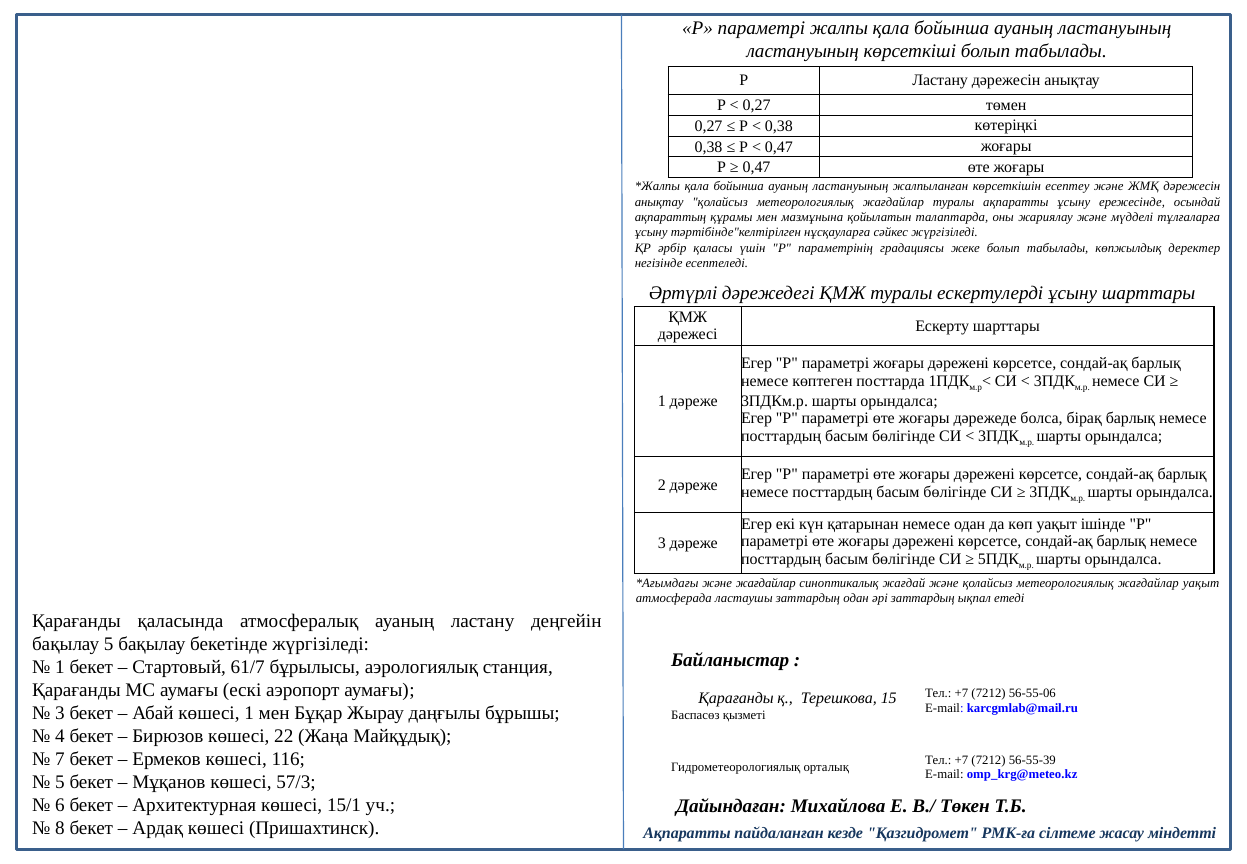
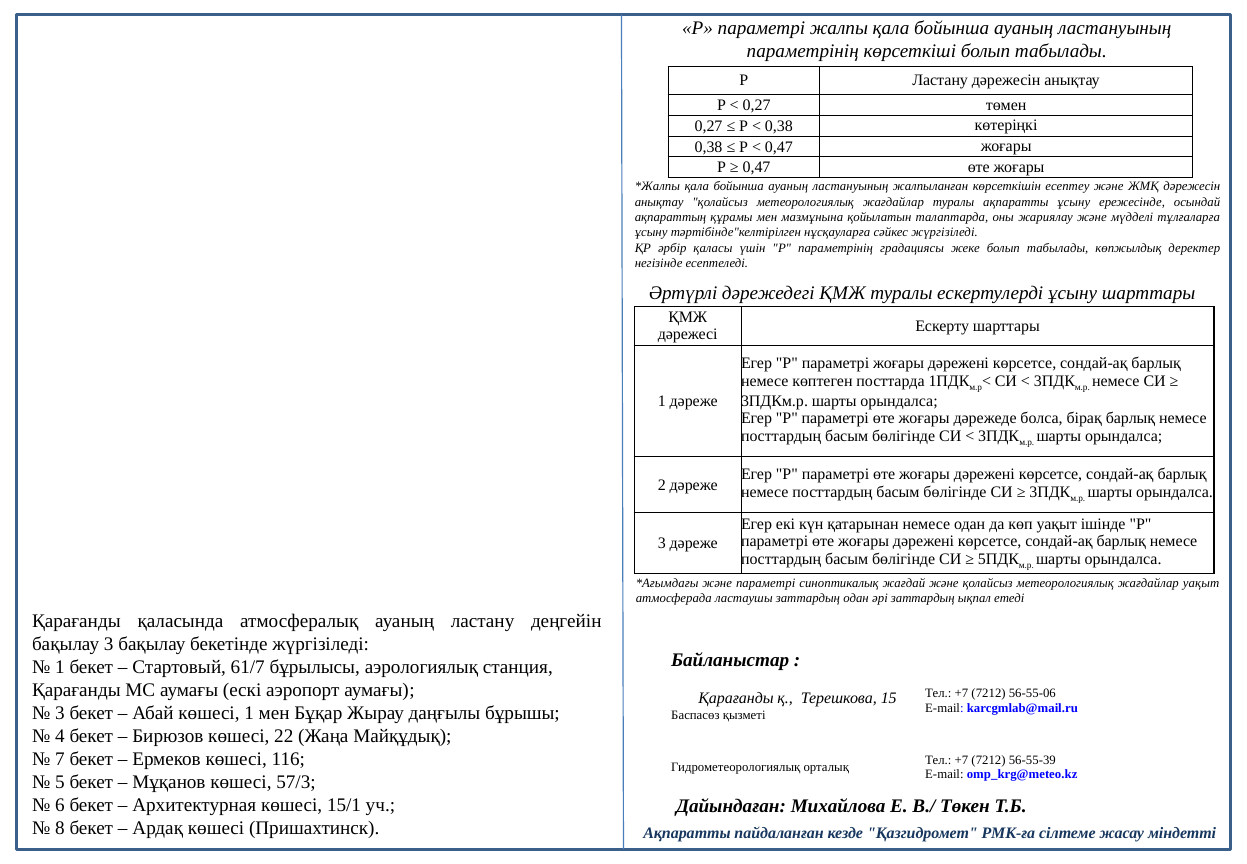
ластануының: ластануының -> параметрінің (803, 51)
және жағдайлар: жағдайлар -> параметрі (766, 583)
бақылау 5: 5 -> 3 (109, 643)
